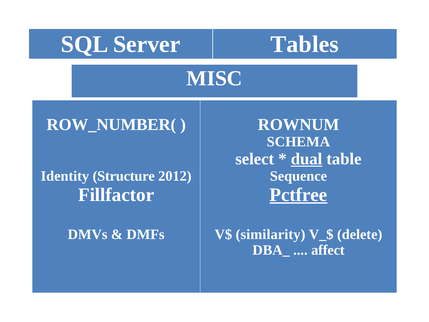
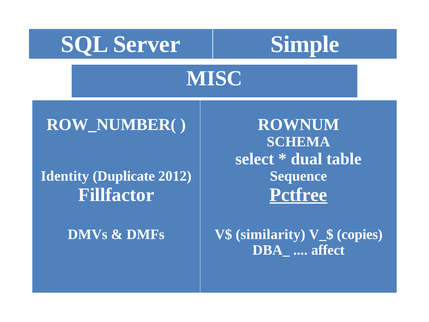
Tables: Tables -> Simple (305, 44)
dual underline: present -> none (307, 159)
Structure: Structure -> Duplicate (124, 176)
delete: delete -> copies (360, 234)
